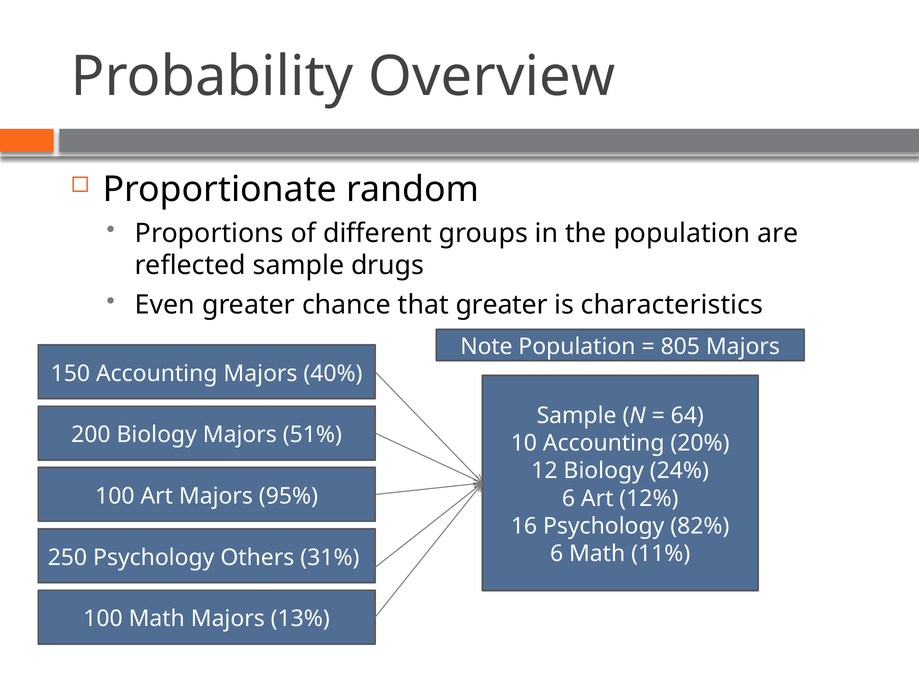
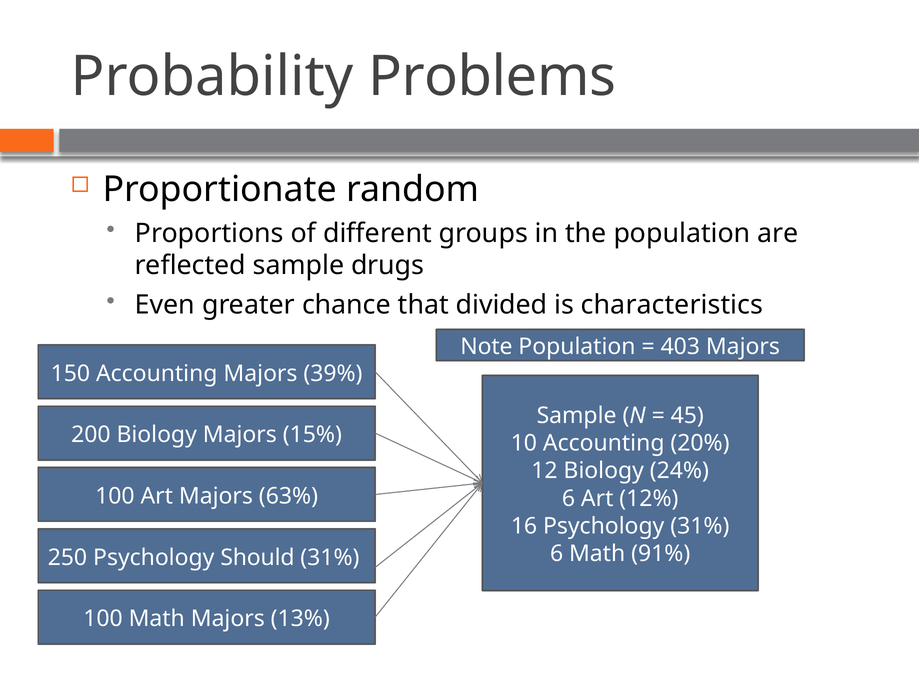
Overview: Overview -> Problems (492, 77)
that greater: greater -> divided (502, 304)
805: 805 -> 403 (680, 346)
40%: 40% -> 39% (333, 373)
64: 64 -> 45 (687, 415)
51%: 51% -> 15% (312, 434)
95%: 95% -> 63% (288, 496)
Psychology 82%: 82% -> 31% (700, 525)
11%: 11% -> 91% (661, 553)
Others: Others -> Should (257, 557)
